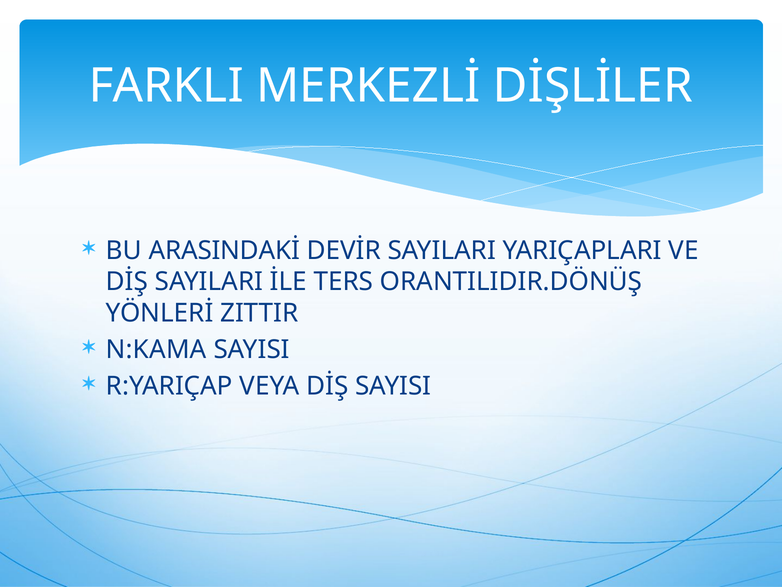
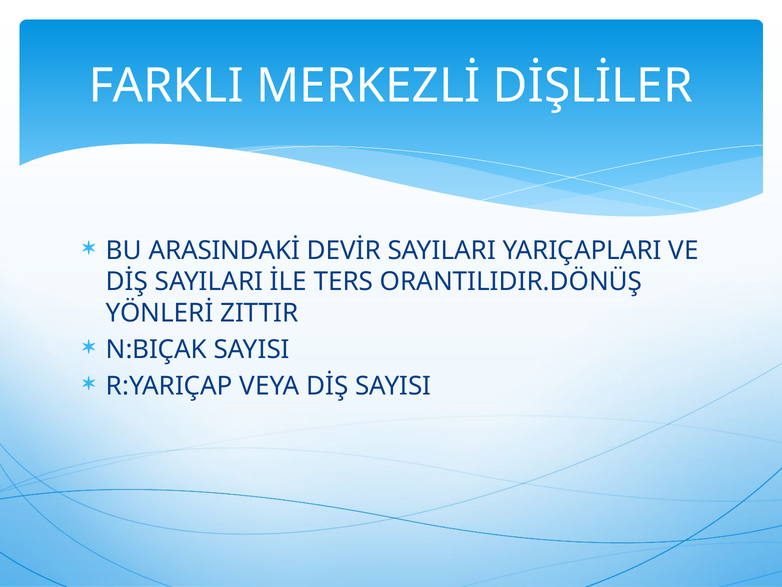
N:KAMA: N:KAMA -> N:BIÇAK (156, 349)
